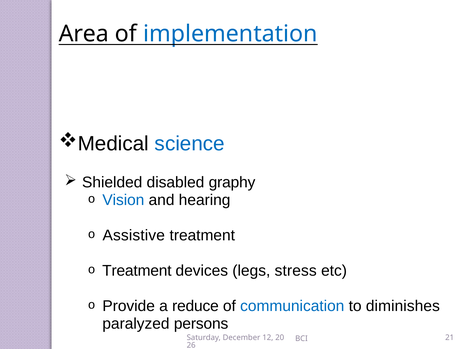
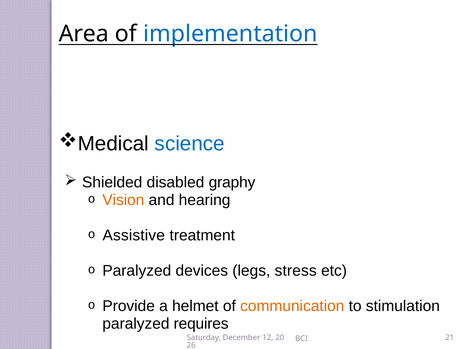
Vision colour: blue -> orange (123, 200)
Treatment: Treatment -> Paralyzed (137, 271)
reduce: reduce -> helmet (195, 306)
communication colour: blue -> orange (292, 306)
diminishes: diminishes -> stimulation (403, 306)
persons: persons -> requires (201, 324)
